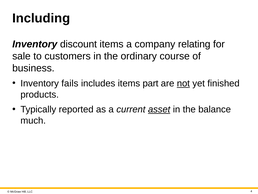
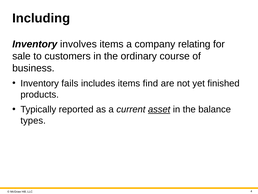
discount: discount -> involves (78, 44)
part: part -> find (150, 83)
not underline: present -> none (183, 83)
much: much -> types (33, 120)
